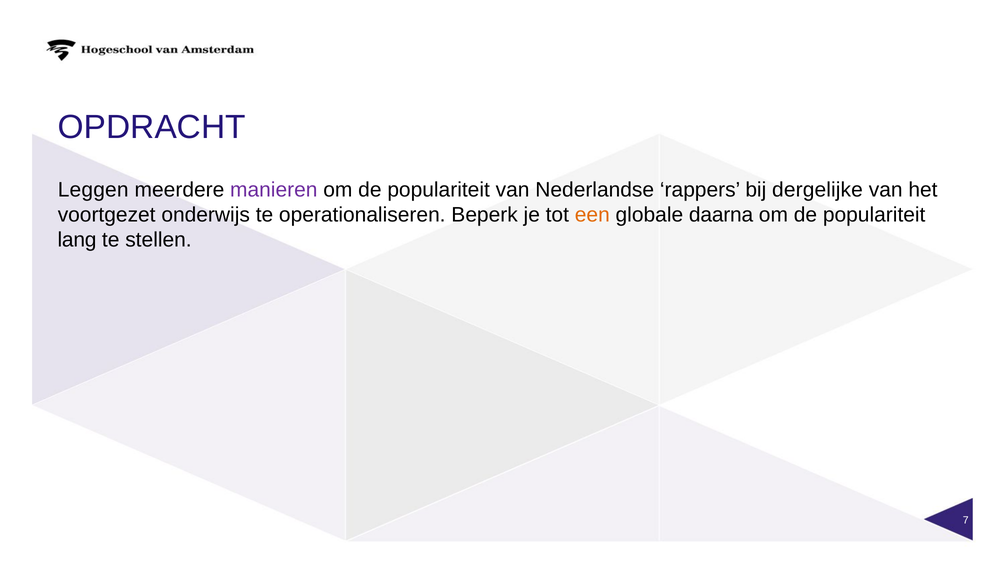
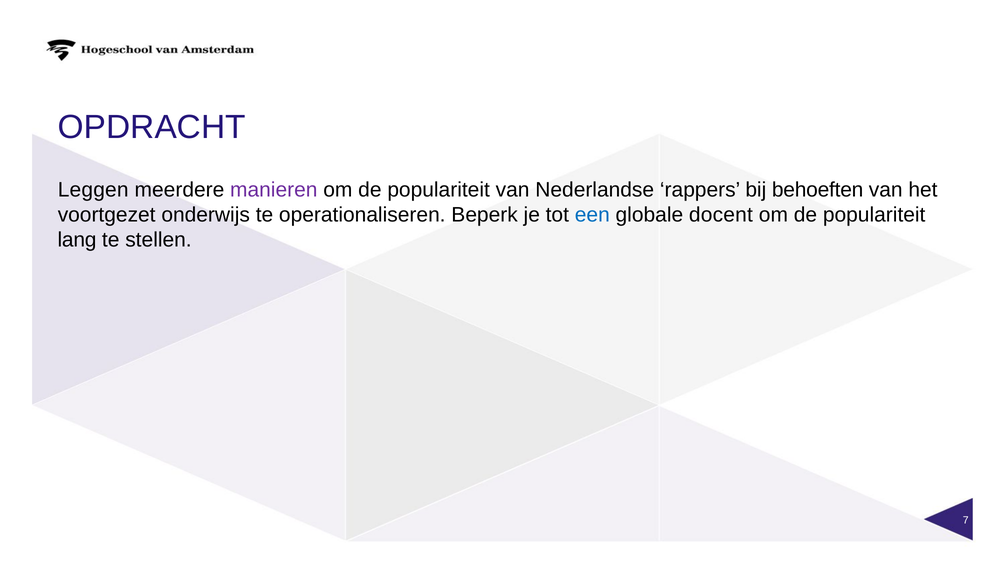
dergelijke: dergelijke -> behoeften (818, 190)
een colour: orange -> blue (592, 215)
daarna: daarna -> docent (721, 215)
